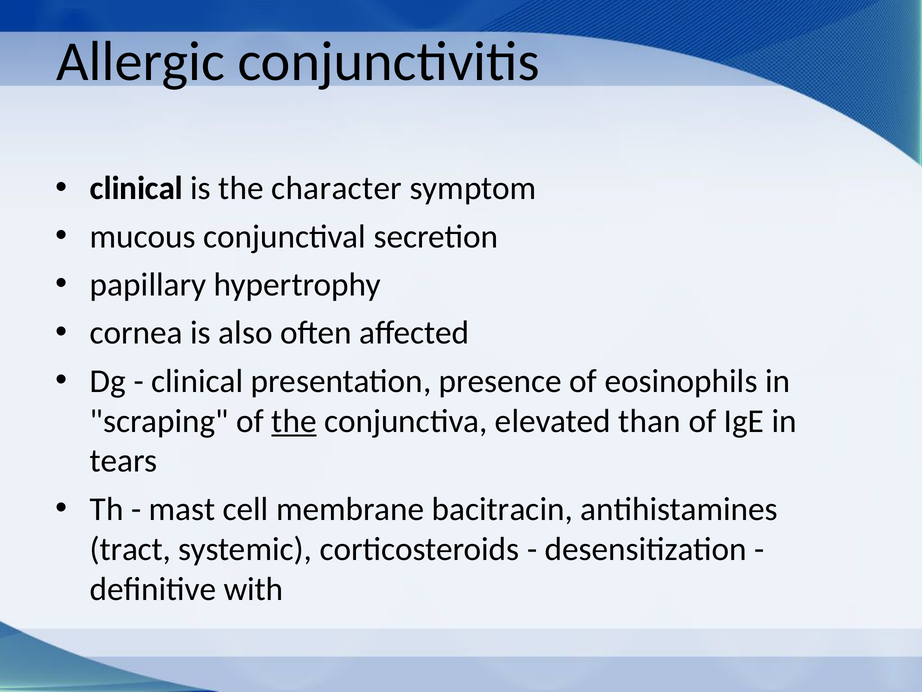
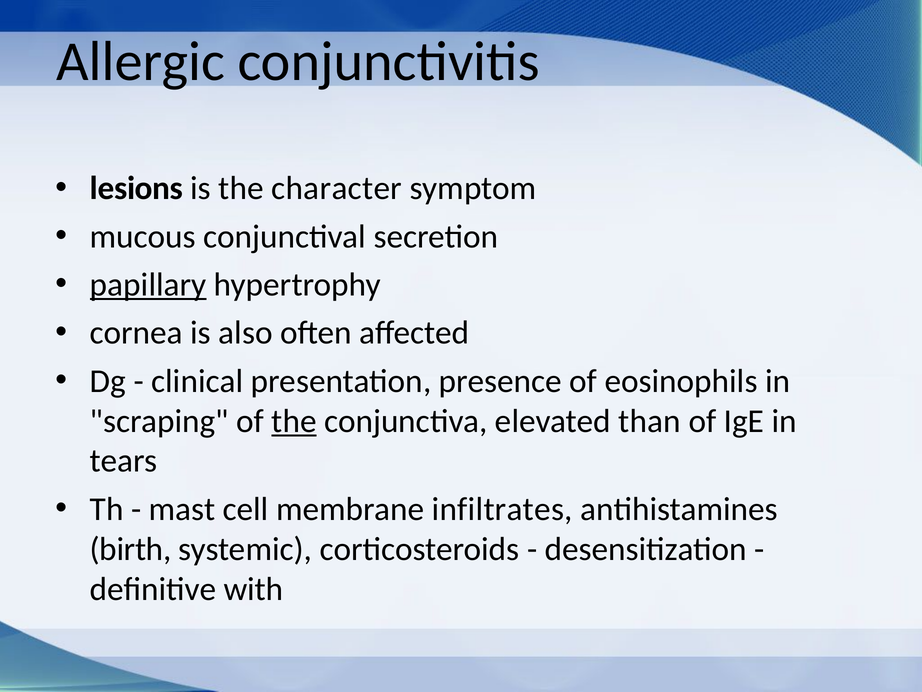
clinical: clinical -> lesions (136, 188)
papillary underline: none -> present (148, 285)
bacitracin: bacitracin -> infiltrates (502, 509)
tract: tract -> birth (130, 549)
